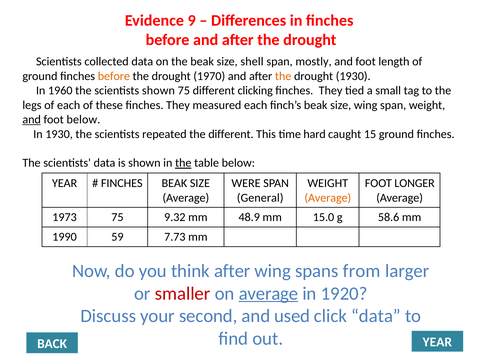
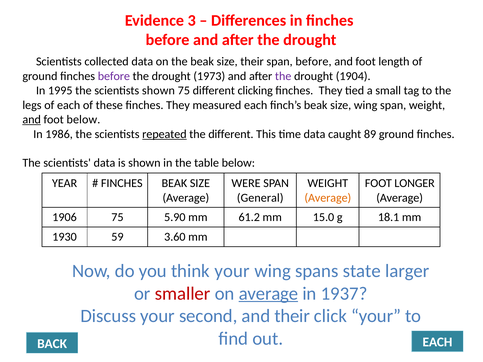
9: 9 -> 3 (192, 20)
size shell: shell -> their (252, 62)
span mostly: mostly -> before (313, 62)
before colour: orange -> purple (114, 76)
1970: 1970 -> 1973 (209, 76)
the colour: orange -> purple (283, 76)
drought 1930: 1930 -> 1904 (353, 76)
1960: 1960 -> 1995 (60, 91)
In 1930: 1930 -> 1986 (59, 134)
repeated underline: none -> present (164, 134)
time hard: hard -> data (315, 134)
15: 15 -> 89 (370, 134)
the underline: present -> none (183, 163)
1973: 1973 -> 1906 (65, 217)
9.32: 9.32 -> 5.90 (175, 217)
48.9: 48.9 -> 61.2 (249, 217)
58.6: 58.6 -> 18.1 (389, 217)
1990: 1990 -> 1930 (65, 237)
7.73: 7.73 -> 3.60 (175, 237)
think after: after -> your (232, 271)
from: from -> state (362, 271)
1920: 1920 -> 1937 (344, 294)
and used: used -> their (292, 316)
click data: data -> your (376, 316)
out YEAR: YEAR -> EACH (437, 342)
